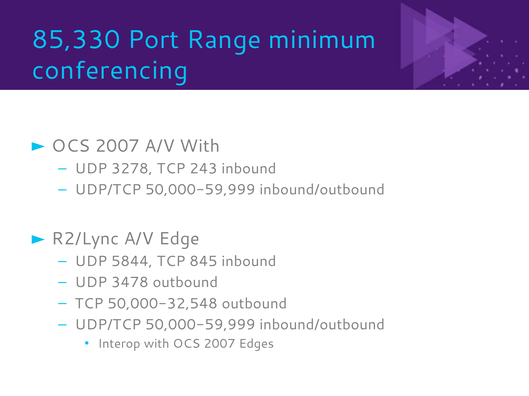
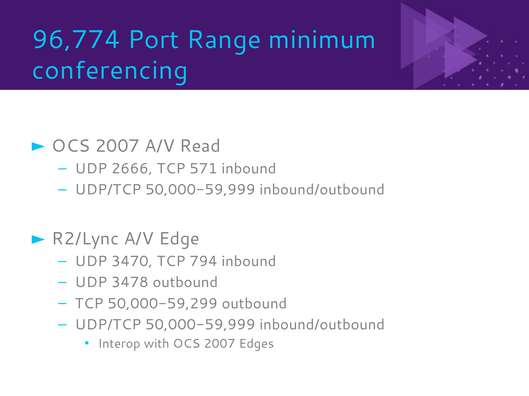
85,330: 85,330 -> 96,774 (76, 40)
A/V With: With -> Read (200, 146)
3278: 3278 -> 2666 (132, 169)
243: 243 -> 571 (203, 169)
5844: 5844 -> 3470 (132, 262)
845: 845 -> 794 (203, 262)
50,000-32,548: 50,000-32,548 -> 50,000-59,299 (163, 304)
